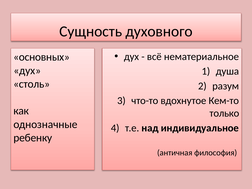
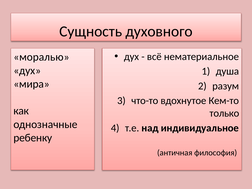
основных: основных -> моралью (41, 57)
столь: столь -> мира (32, 84)
